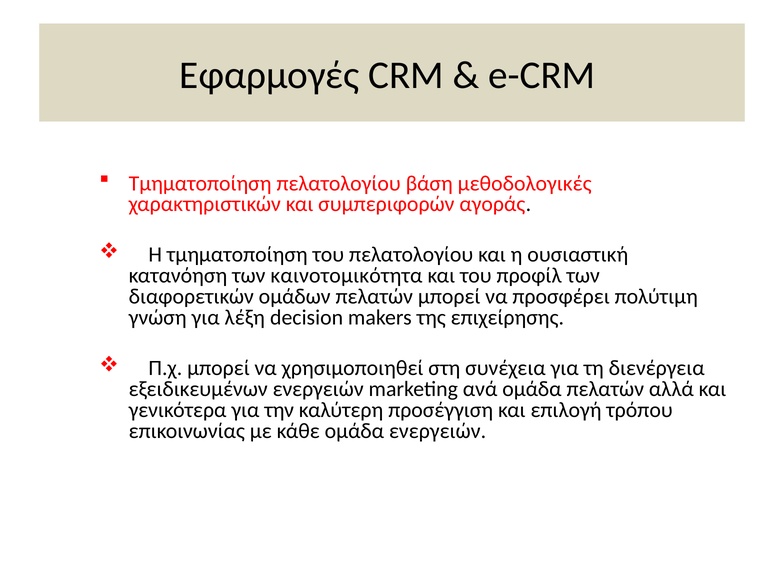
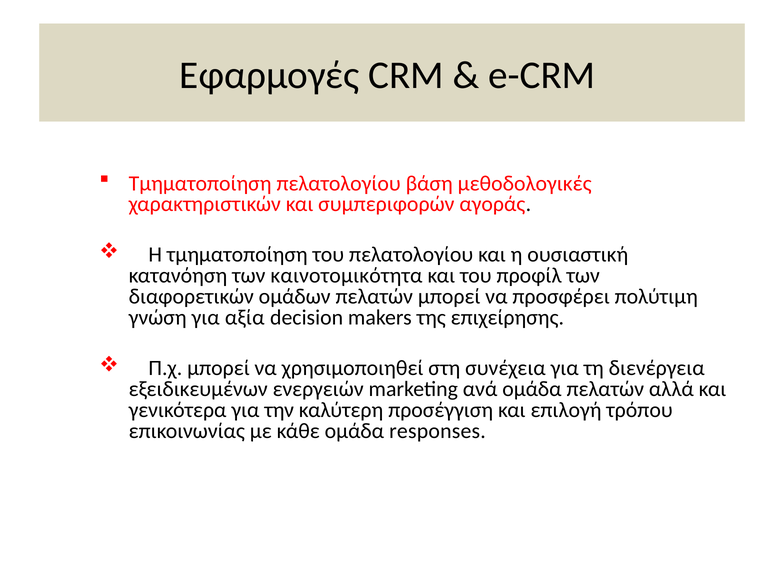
λέξη: λέξη -> αξία (245, 318)
ομάδα ενεργειών: ενεργειών -> responses (437, 431)
